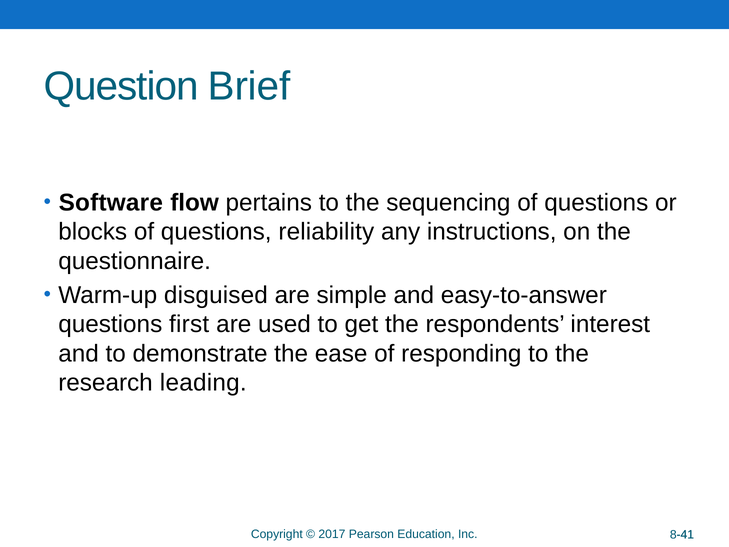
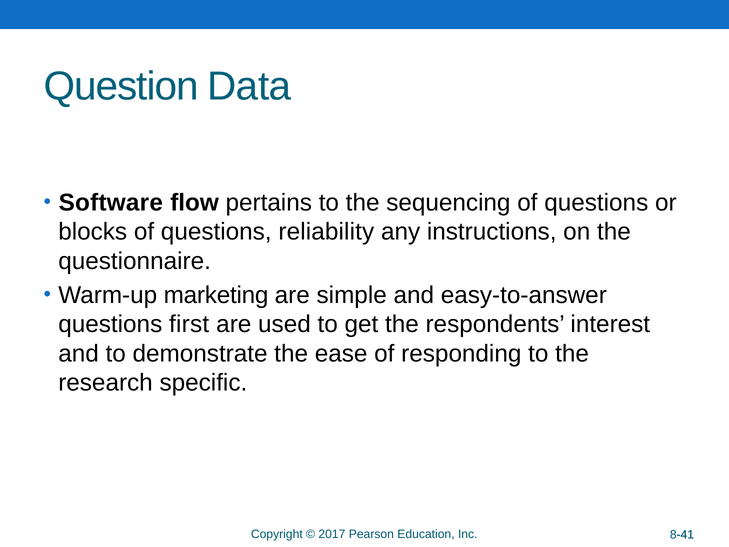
Brief: Brief -> Data (249, 86)
disguised: disguised -> marketing (216, 295)
leading: leading -> specific (203, 382)
